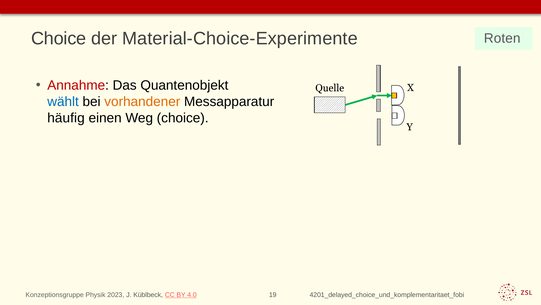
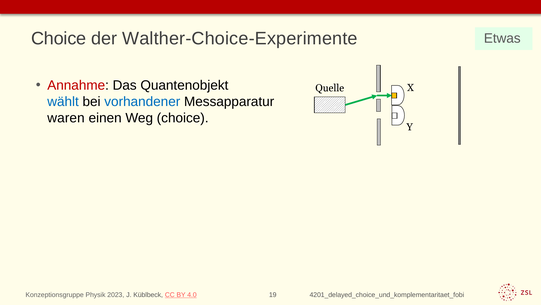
Material-Choice-Experimente: Material-Choice-Experimente -> Walther-Choice-Experimente (240, 38)
Roten: Roten -> Etwas (502, 38)
vorhandener colour: orange -> blue (142, 102)
häufig: häufig -> waren (66, 118)
